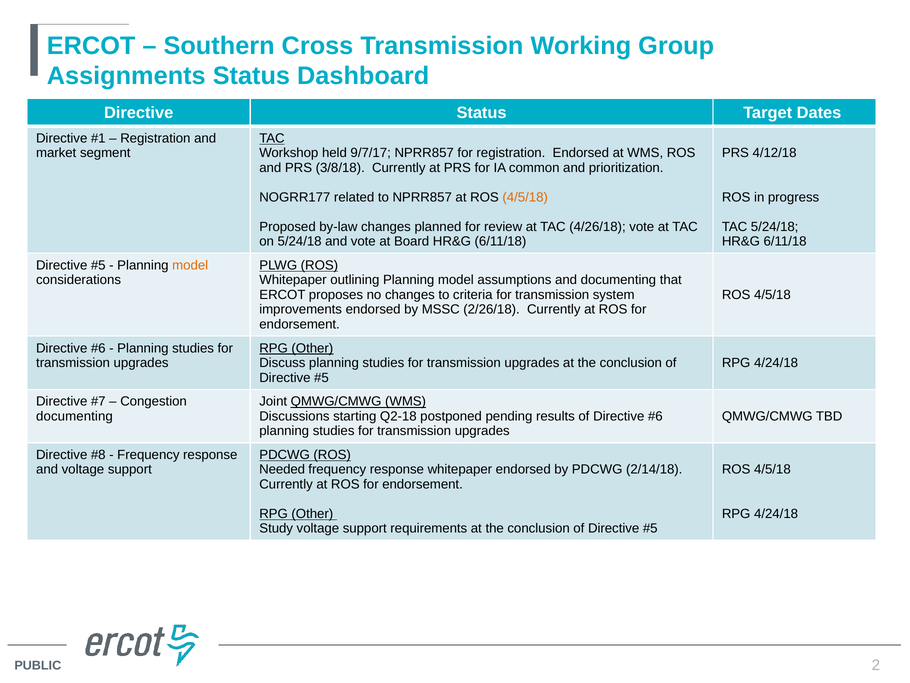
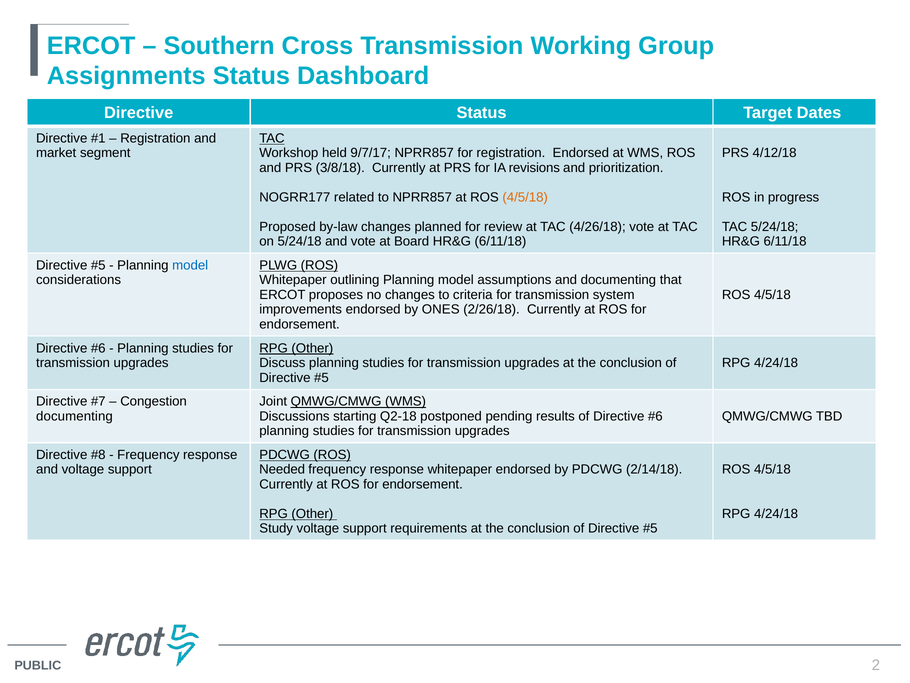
common: common -> revisions (534, 168)
model colour: orange -> blue (190, 265)
MSSC: MSSC -> ONES (441, 309)
